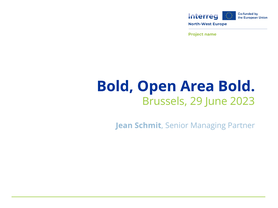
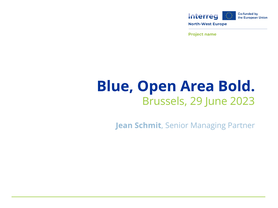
Bold: Bold -> Blue (115, 87)
